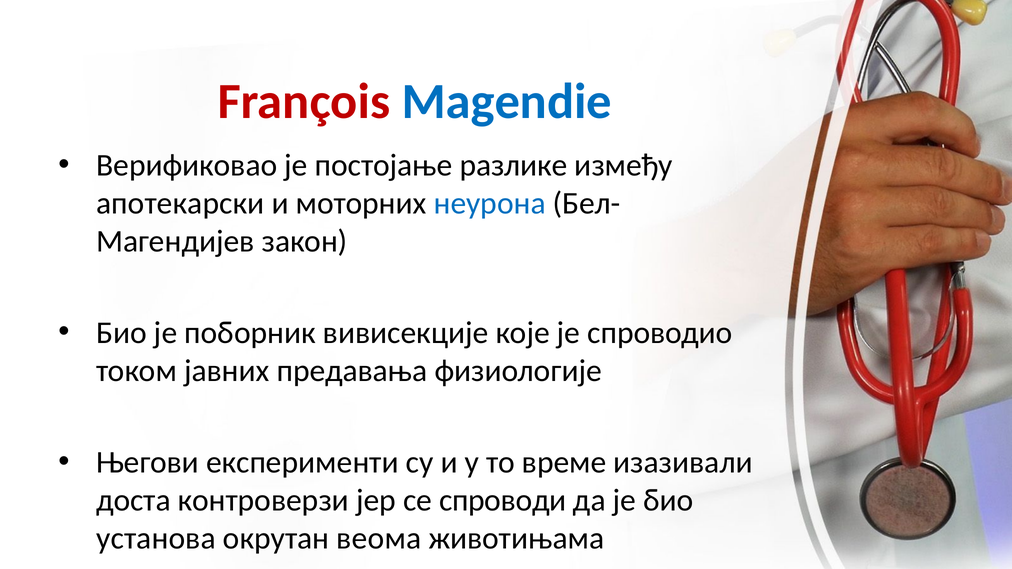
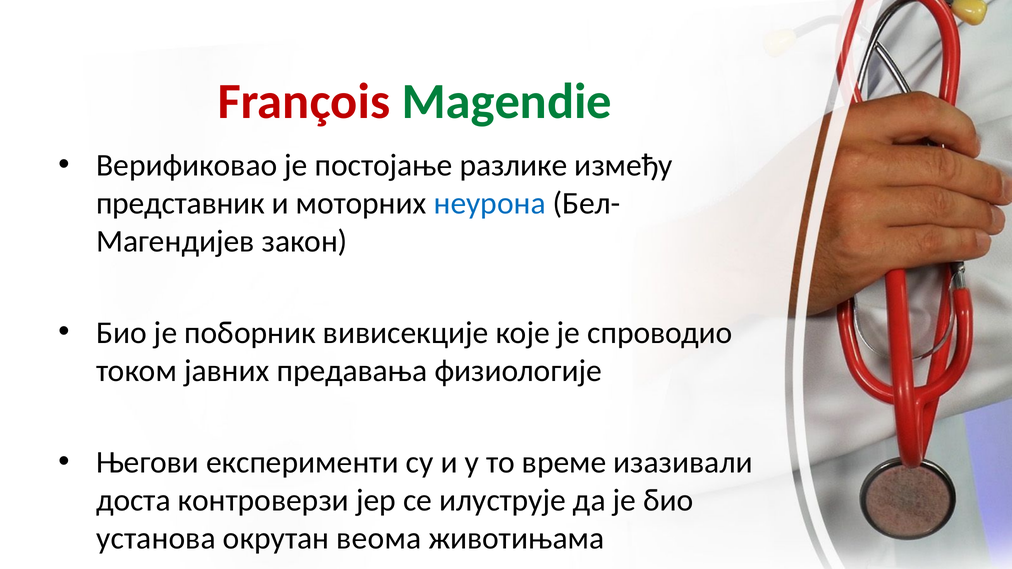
Magendie colour: blue -> green (507, 102)
апотекарски: апотекарски -> представник (181, 203)
спроводи: спроводи -> илуструје (503, 500)
